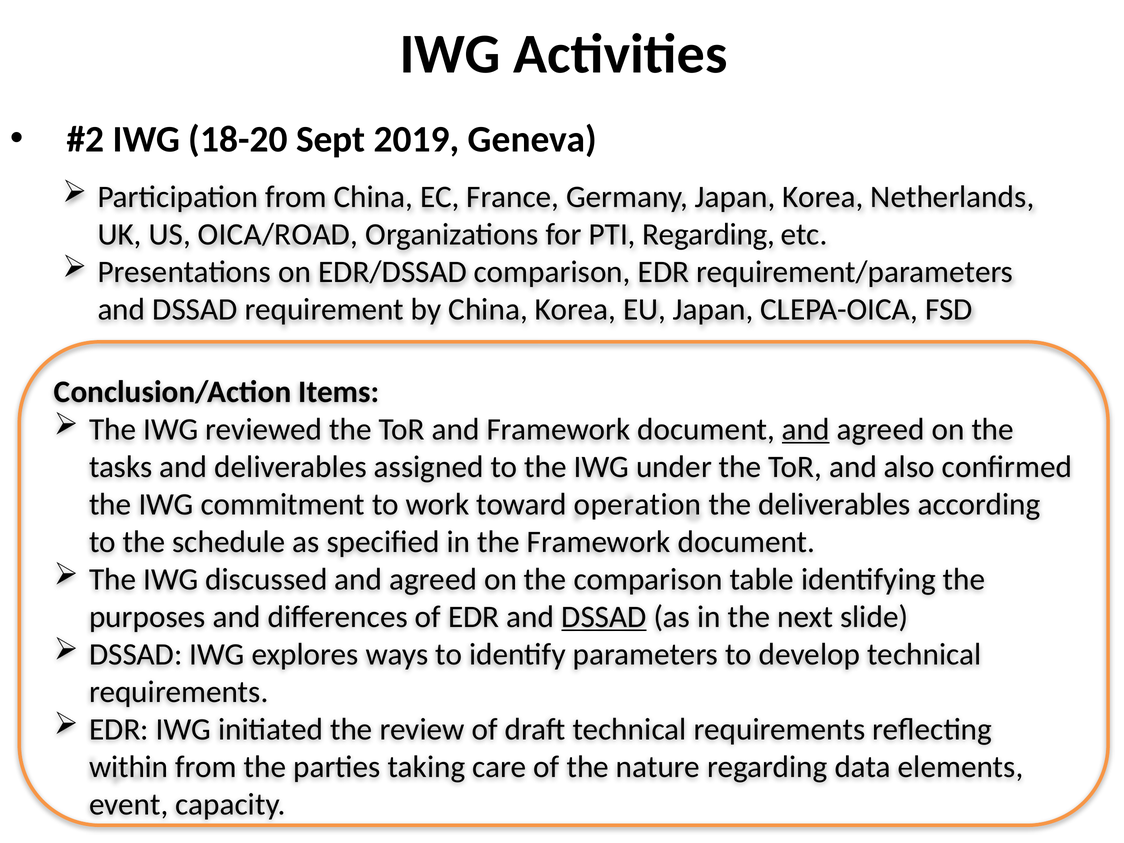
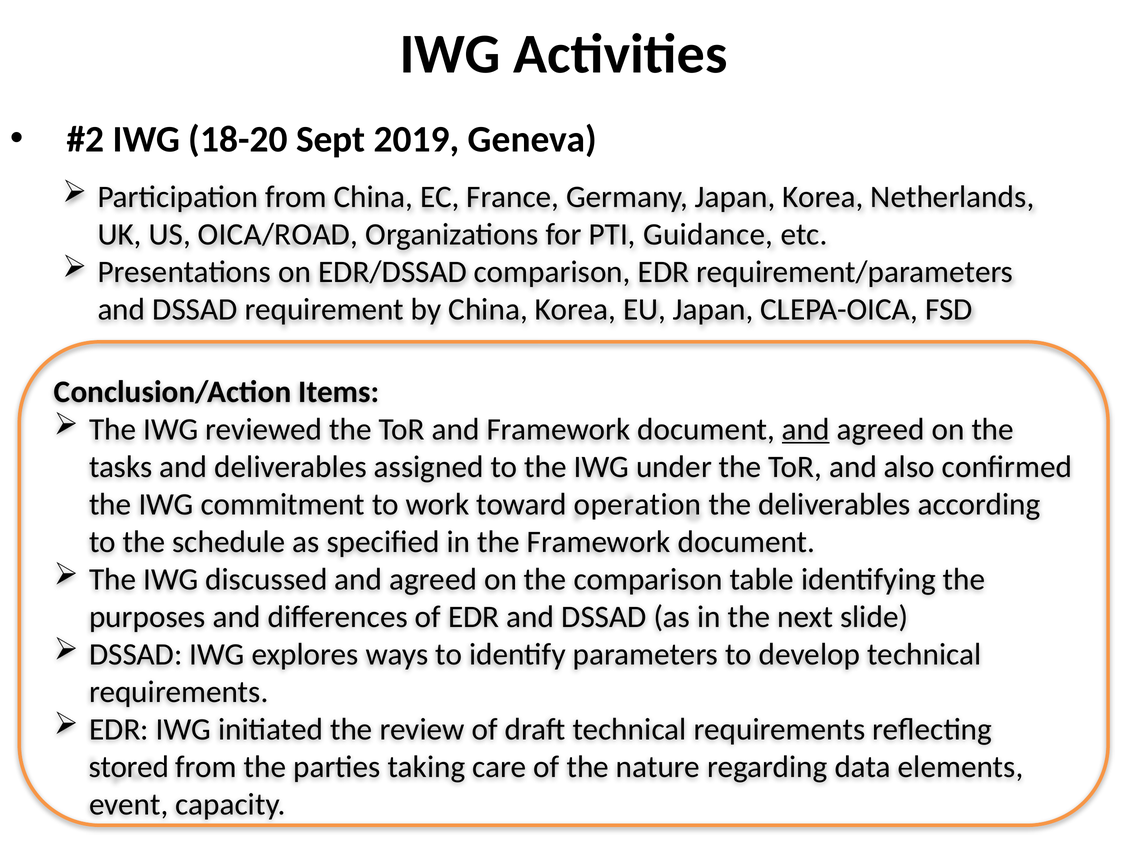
PTI Regarding: Regarding -> Guidance (708, 234)
DSSAD underline: present -> none (604, 617)
within: within -> stored (129, 767)
